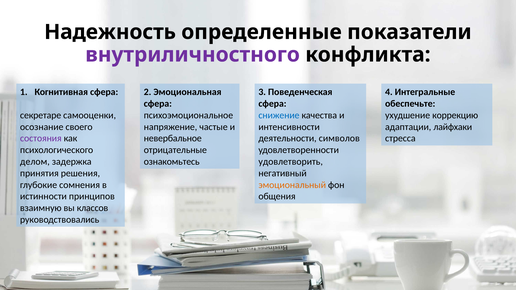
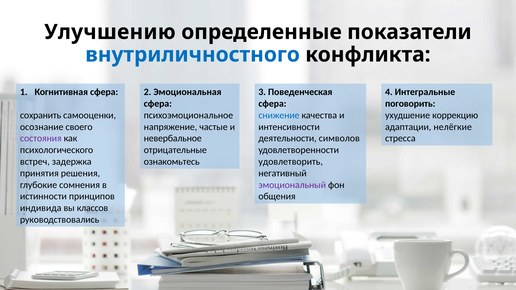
Надежность: Надежность -> Улучшению (110, 32)
внутриличностного colour: purple -> blue (193, 55)
обеспечьте: обеспечьте -> поговорить (410, 104)
секретаре: секретаре -> сохранить (41, 115)
лайфхаки: лайфхаки -> нелёгкие (453, 127)
делом: делом -> встреч (35, 162)
эмоциональный colour: orange -> purple (292, 185)
взаимную: взаимную -> индивида (41, 208)
